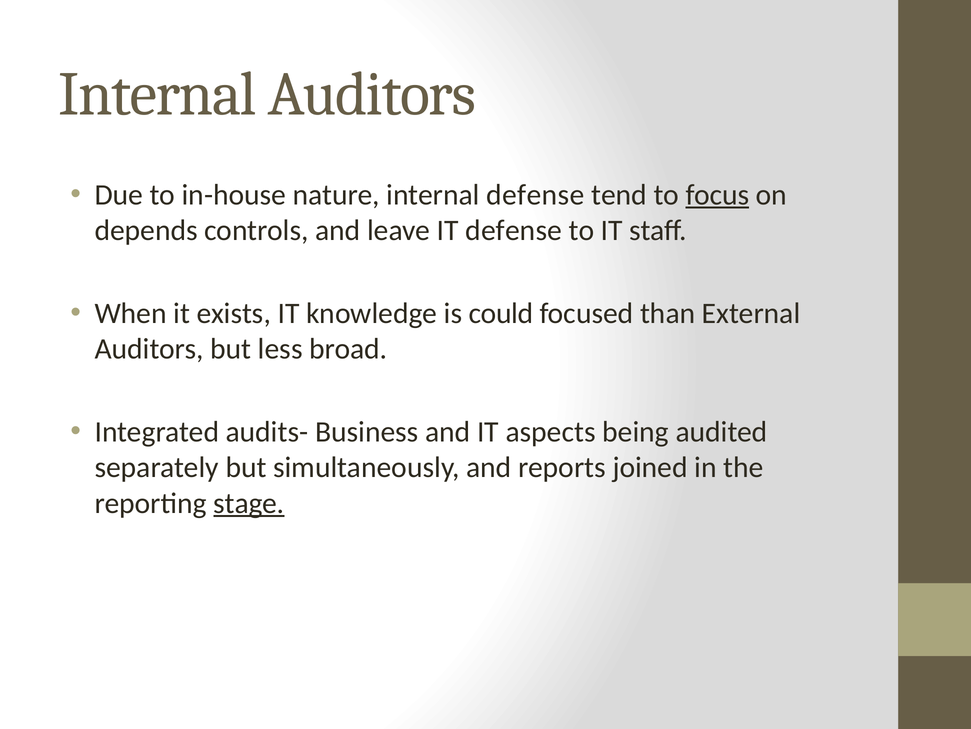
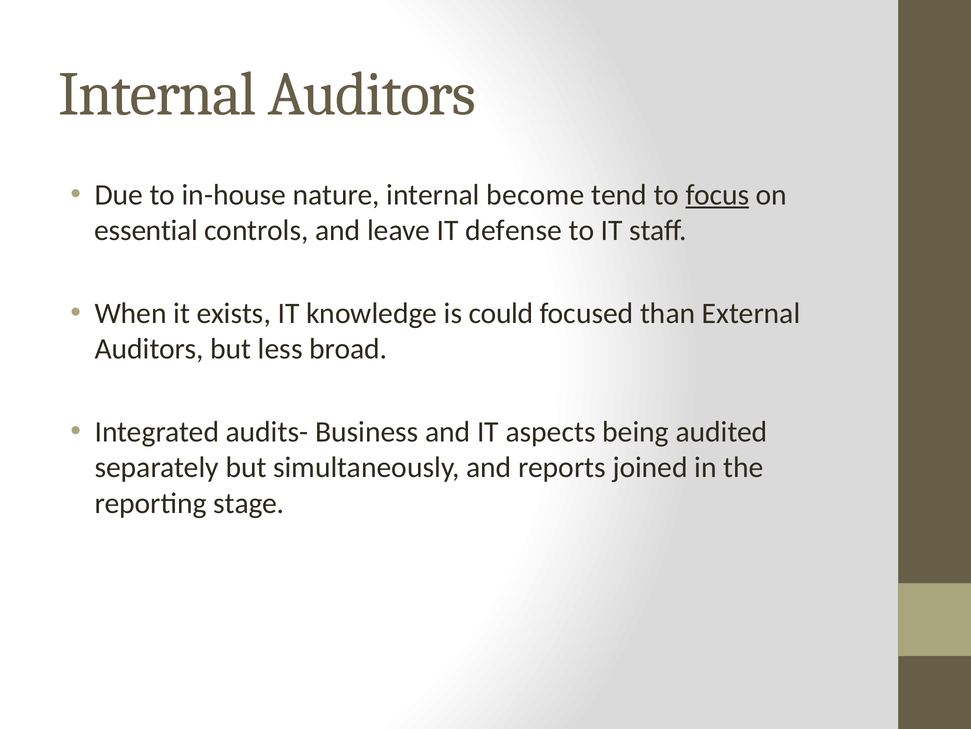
internal defense: defense -> become (535, 195)
depends: depends -> essential (146, 230)
stage underline: present -> none (249, 503)
